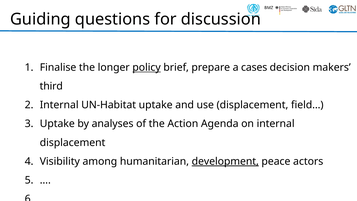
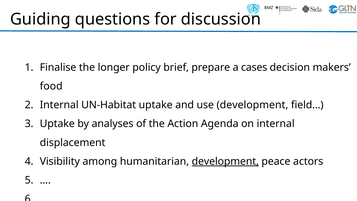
policy underline: present -> none (147, 67)
third: third -> food (51, 86)
use displacement: displacement -> development (252, 105)
